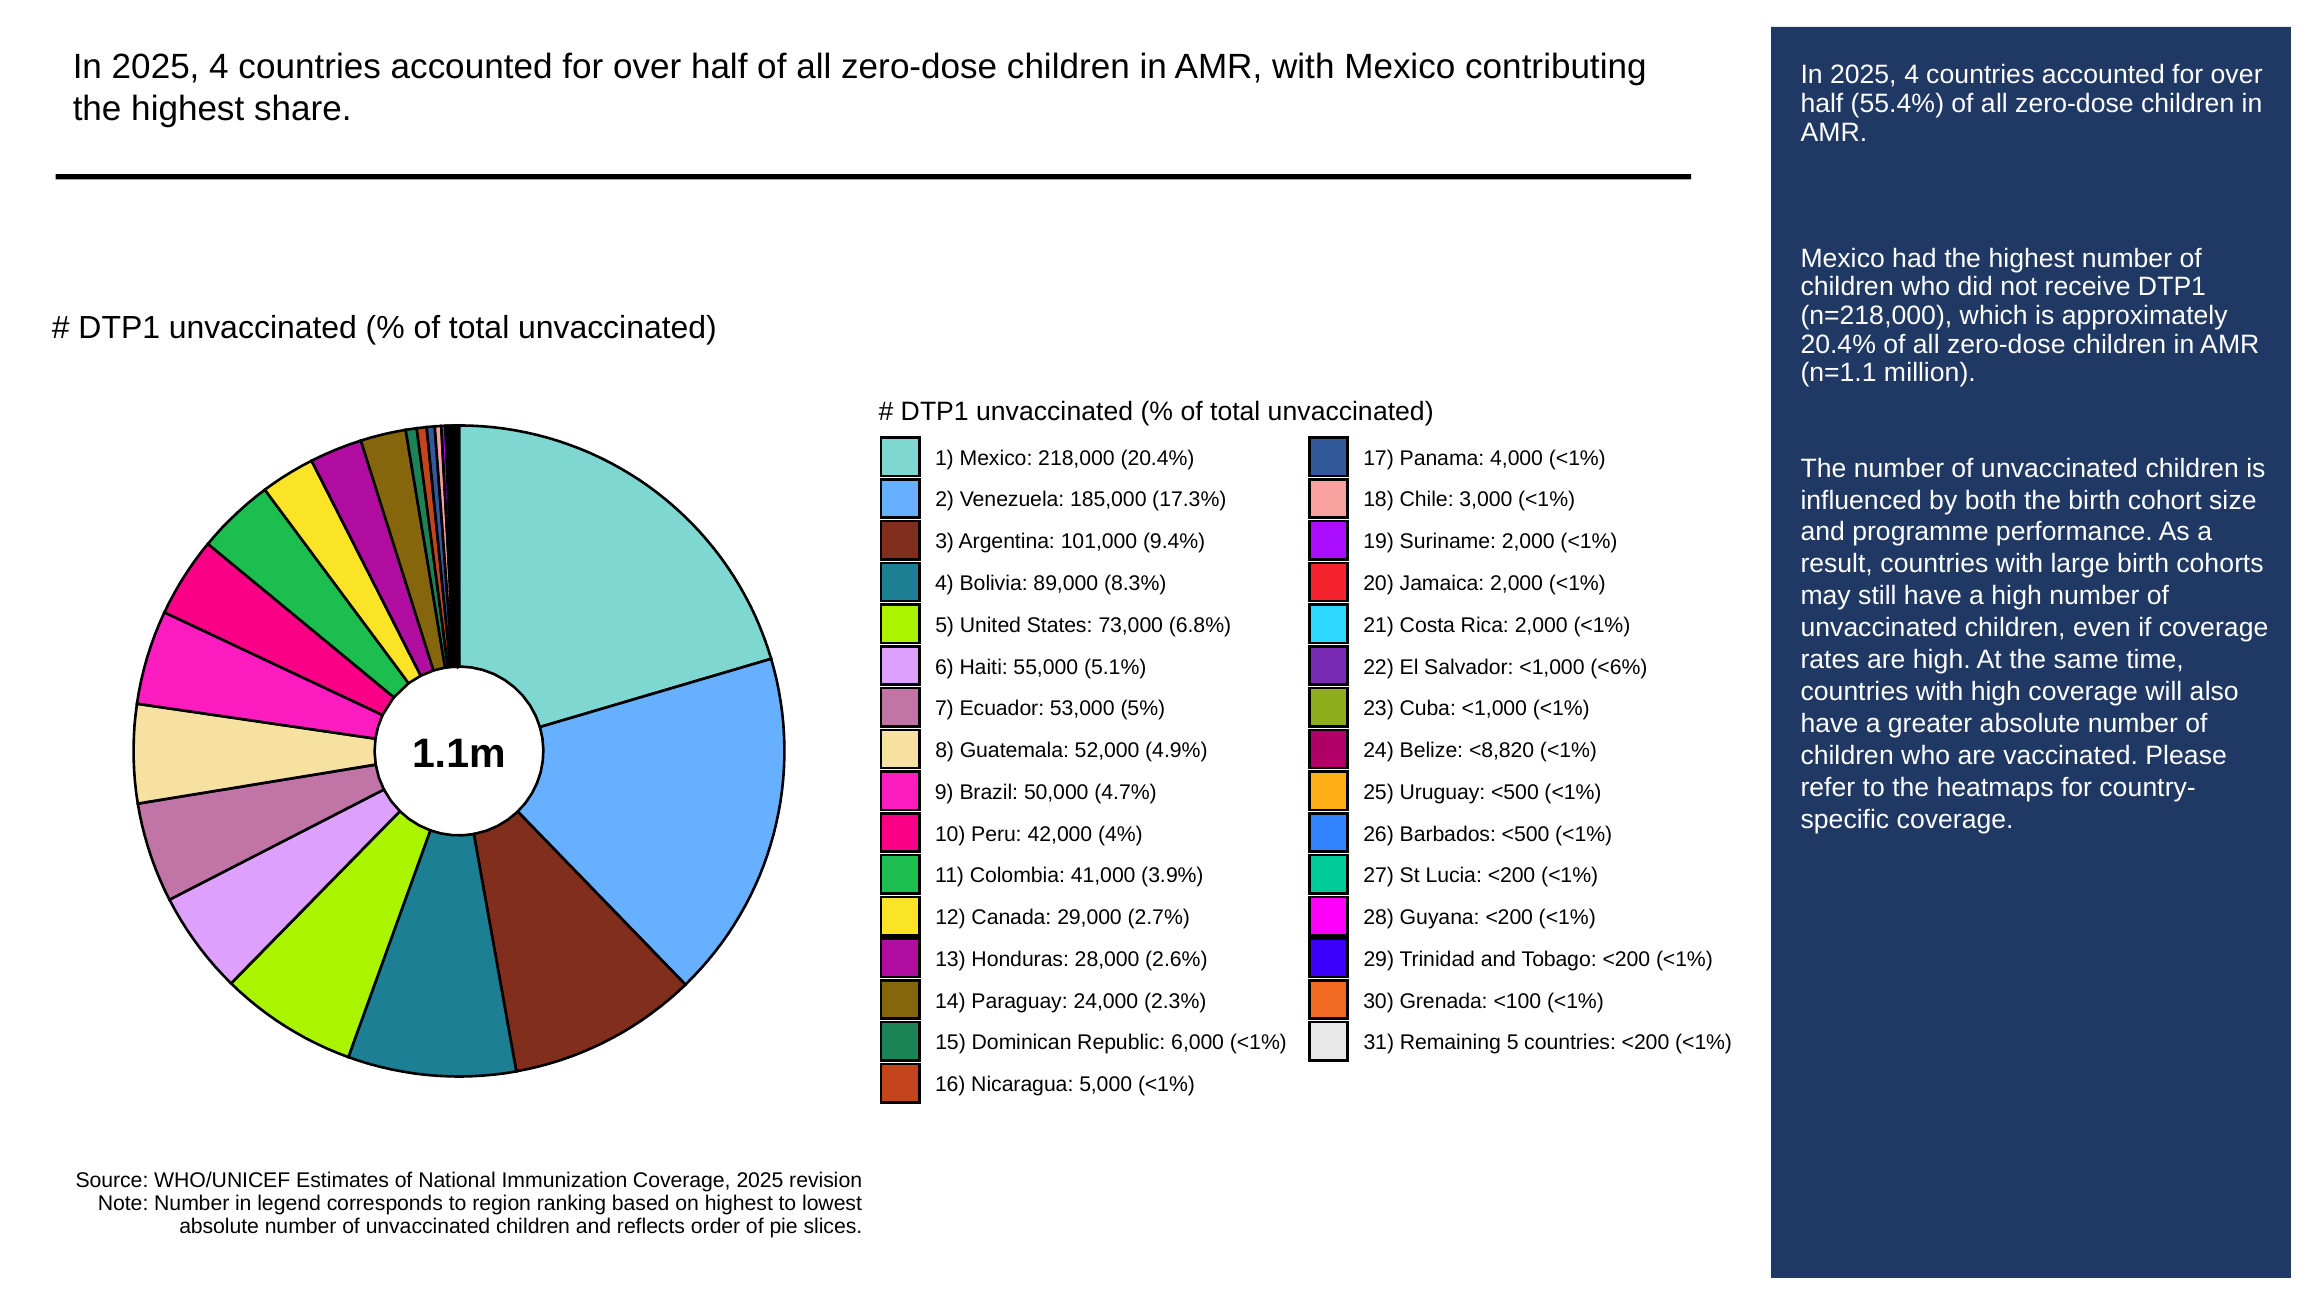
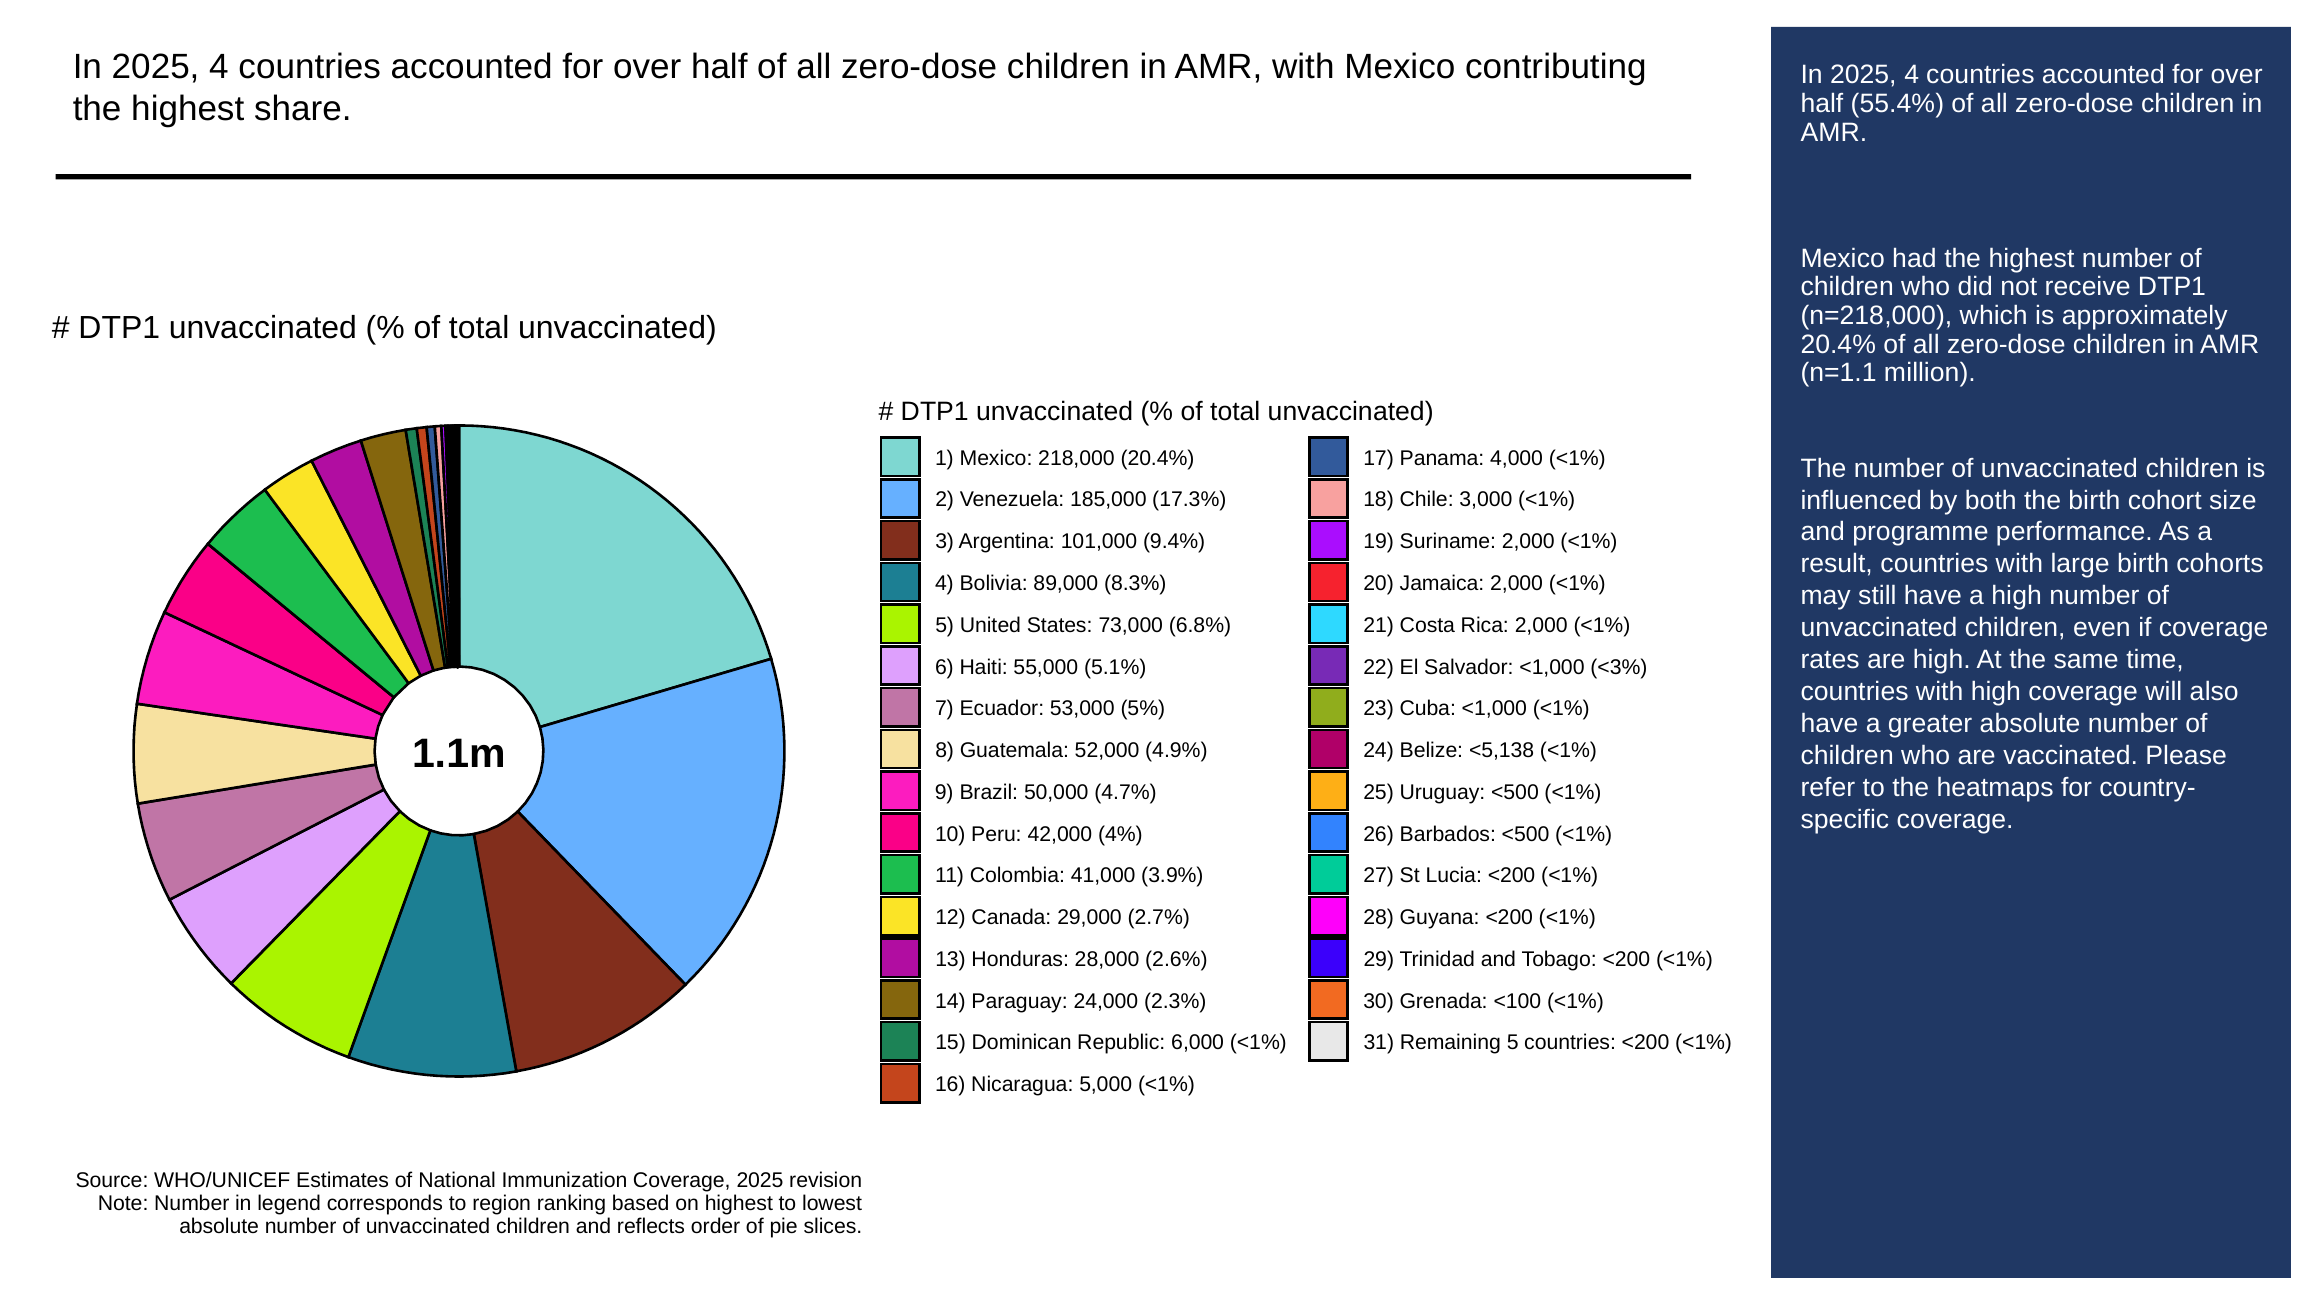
<6%: <6% -> <3% (1619, 667)
<8,820: <8,820 -> <5,138 (1502, 751)
